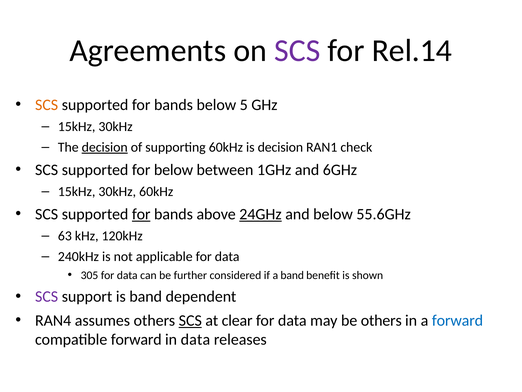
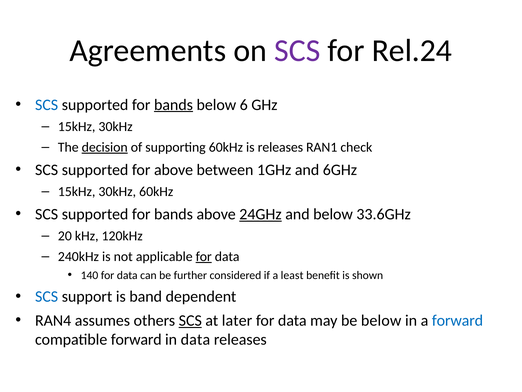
Rel.14: Rel.14 -> Rel.24 (412, 51)
SCS colour: orange -> blue (47, 105)
bands underline: none -> present (173, 105)
5: 5 -> 6 (244, 105)
is decision: decision -> releases (280, 147)
for below: below -> above (174, 170)
for underline: present -> none (141, 214)
55.6GHz: 55.6GHz -> 33.6GHz (384, 214)
63: 63 -> 20 (65, 236)
for underline: none -> present (204, 256)
305: 305 -> 140 (89, 275)
a band: band -> least (292, 275)
SCS colour: purple -> blue (47, 296)
clear: clear -> later (237, 320)
be others: others -> below (381, 320)
